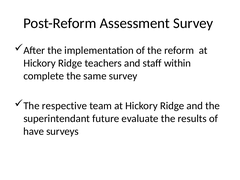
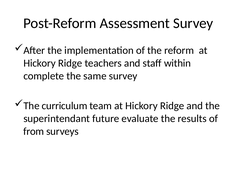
respective: respective -> curriculum (65, 106)
have: have -> from (34, 131)
